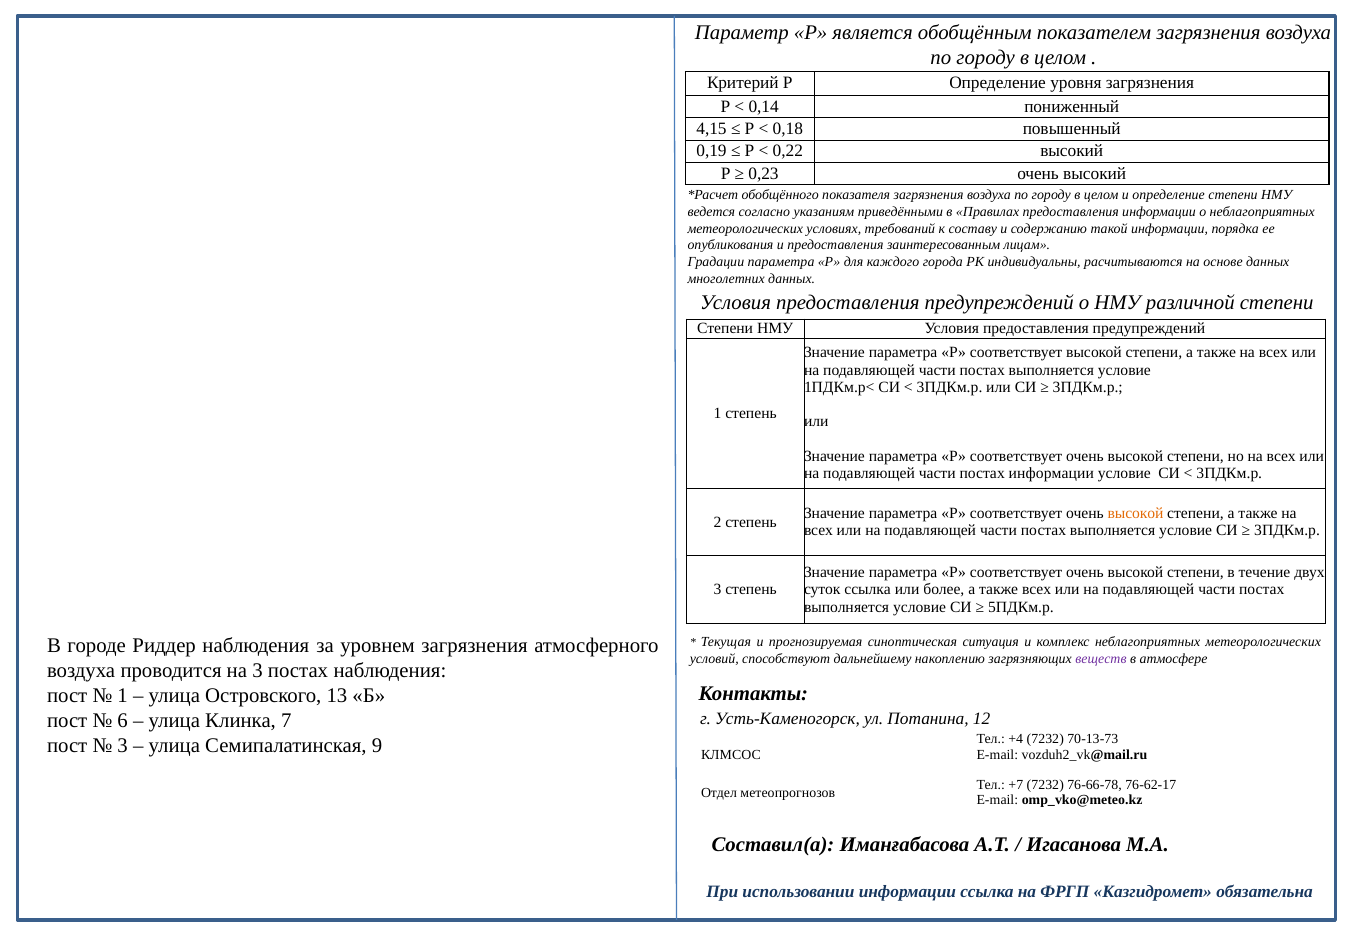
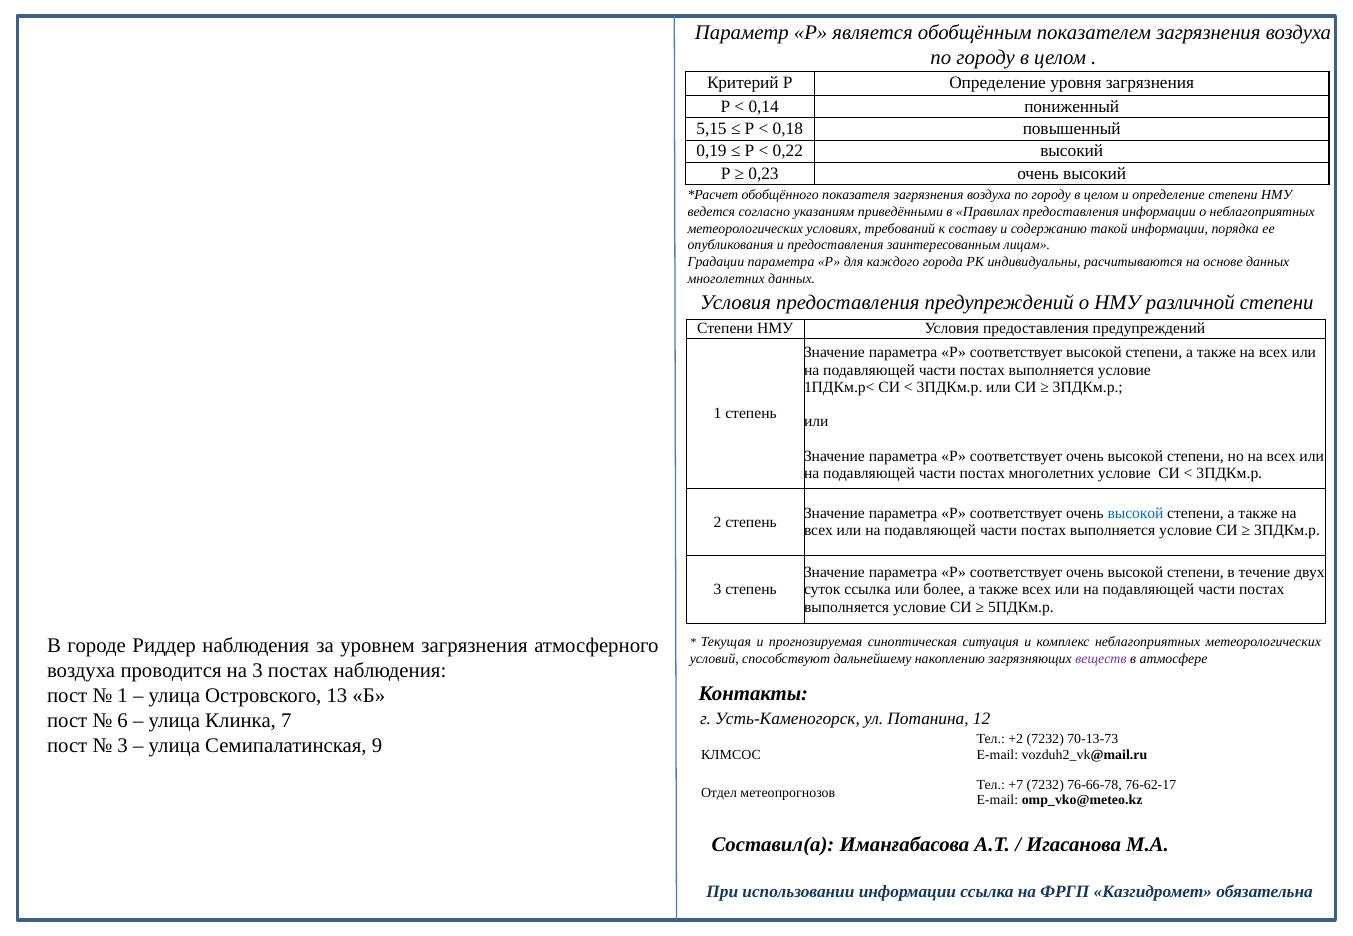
4,15: 4,15 -> 5,15 (712, 129)
постах информации: информации -> многолетних (1051, 474)
высокой colour: orange -> blue (1136, 514)
+4: +4 -> +2 (1016, 740)
